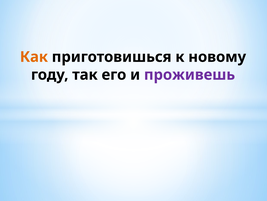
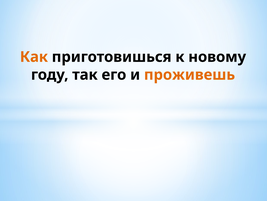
проживешь colour: purple -> orange (190, 75)
